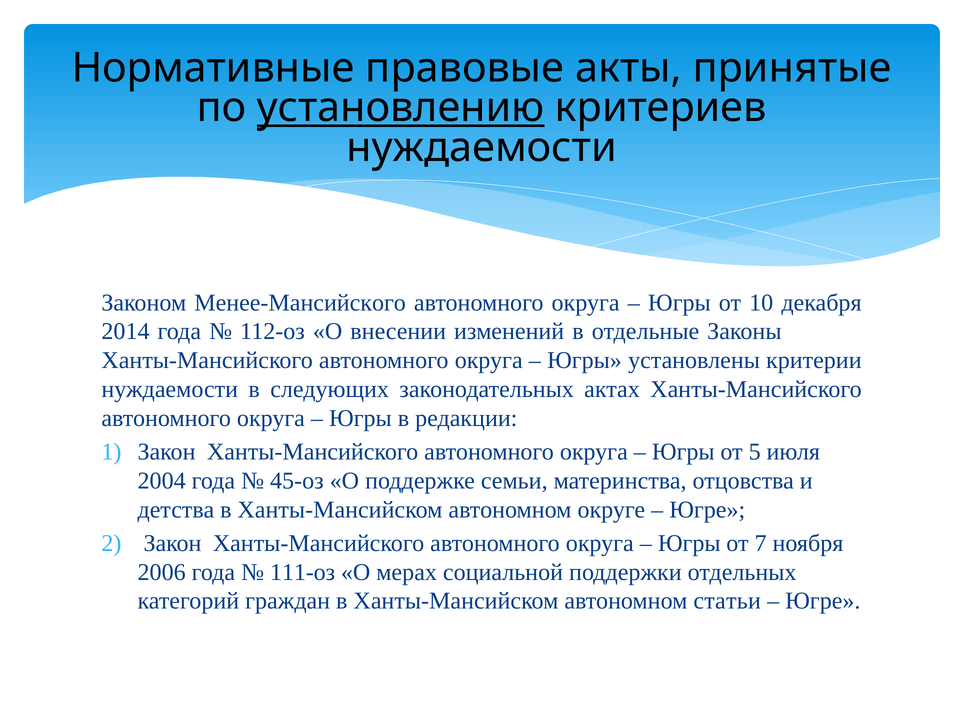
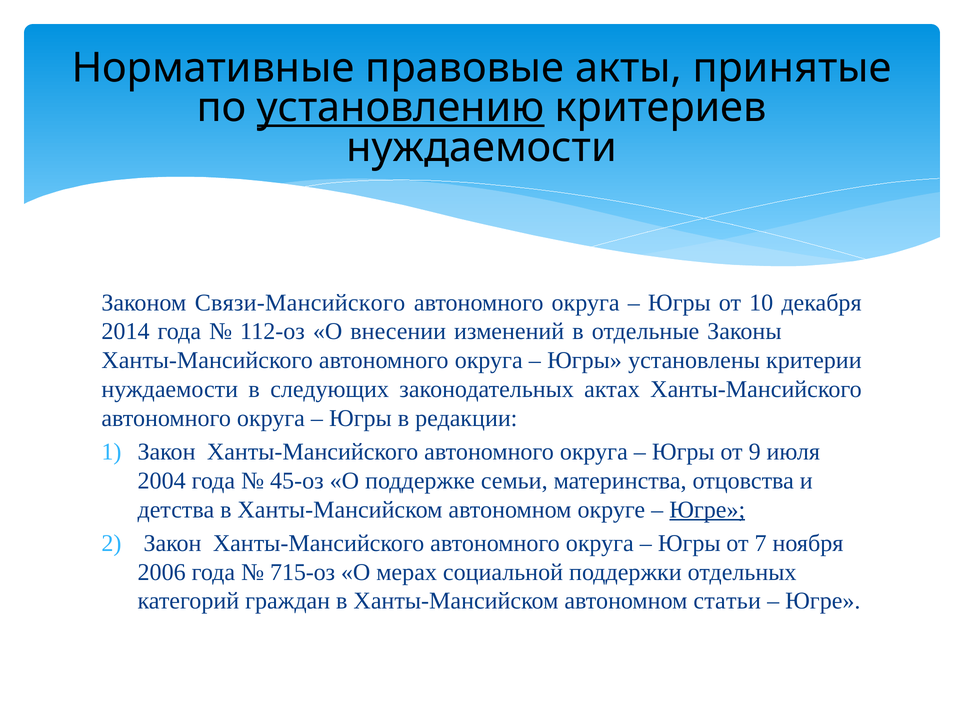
Менее-Мансийского: Менее-Мансийского -> Связи-Мансийского (300, 303)
5: 5 -> 9 (755, 452)
Югре underline: none -> present (707, 510)
111-оз: 111-оз -> 715-оз (303, 572)
